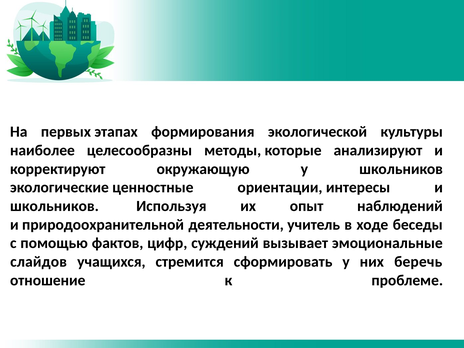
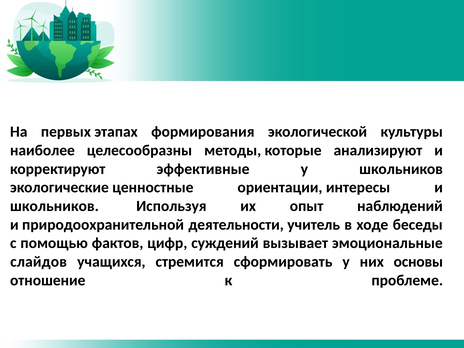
окружающую: окружающую -> эффективные (203, 169)
беречь: беречь -> основы (418, 262)
